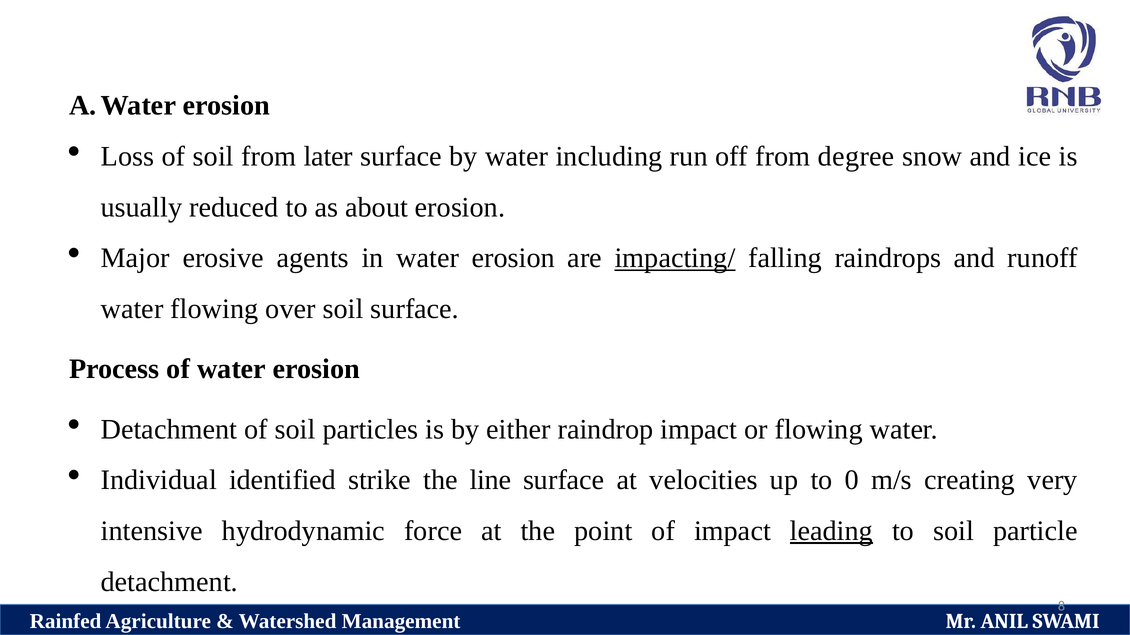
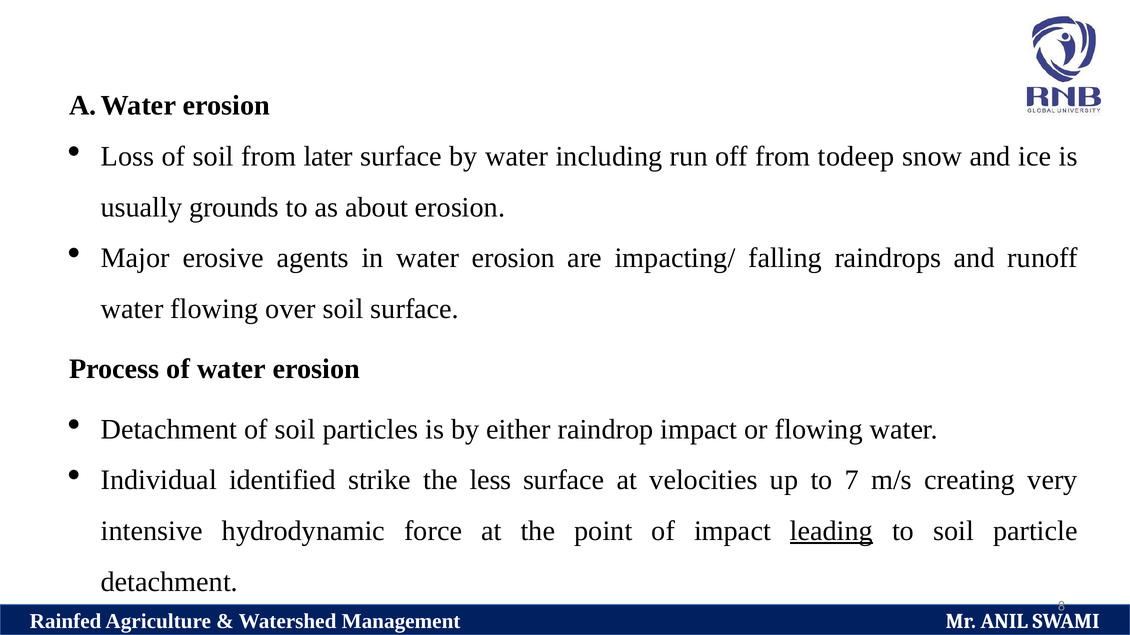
degree: degree -> todeep (856, 157)
reduced: reduced -> grounds (234, 207)
impacting/ underline: present -> none (675, 258)
line: line -> less (491, 481)
0: 0 -> 7 (852, 481)
